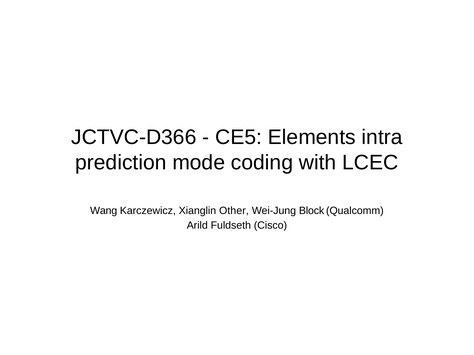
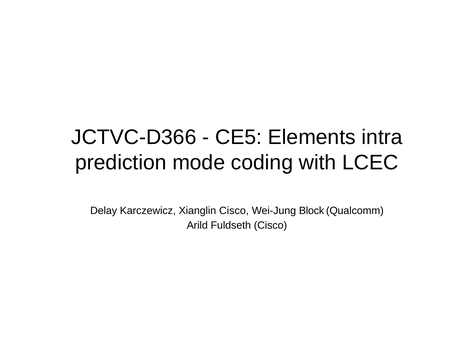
Wang: Wang -> Delay (104, 211)
Xianglin Other: Other -> Cisco (234, 211)
